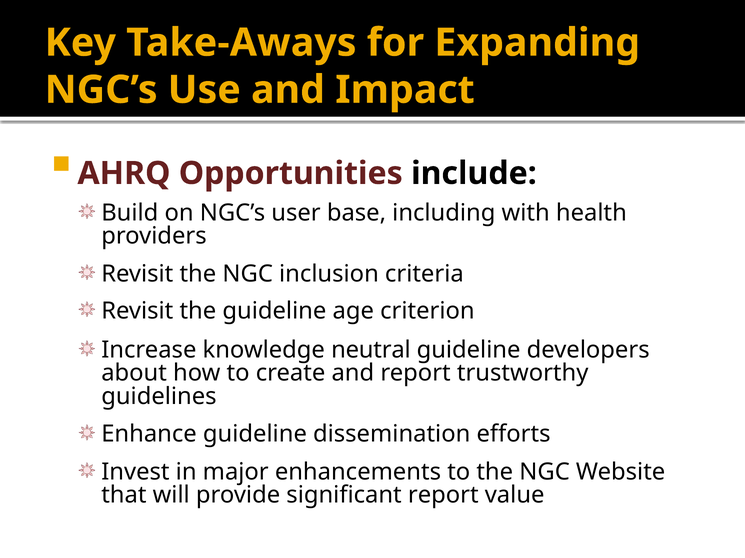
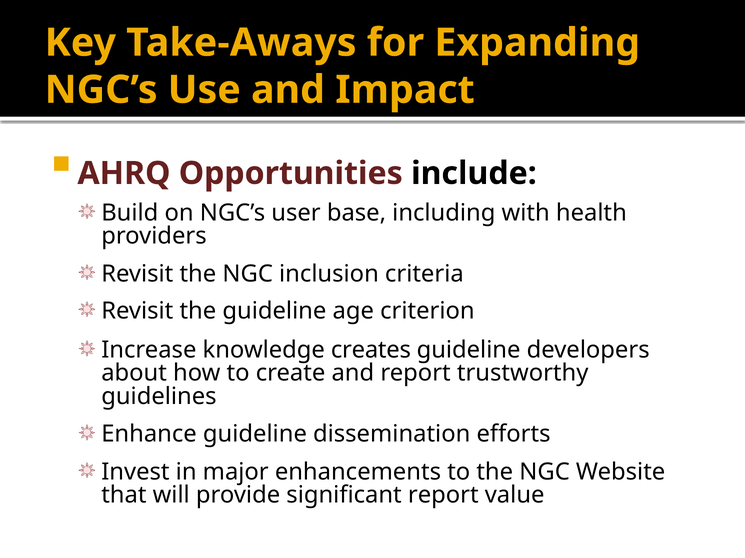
neutral: neutral -> creates (371, 351)
